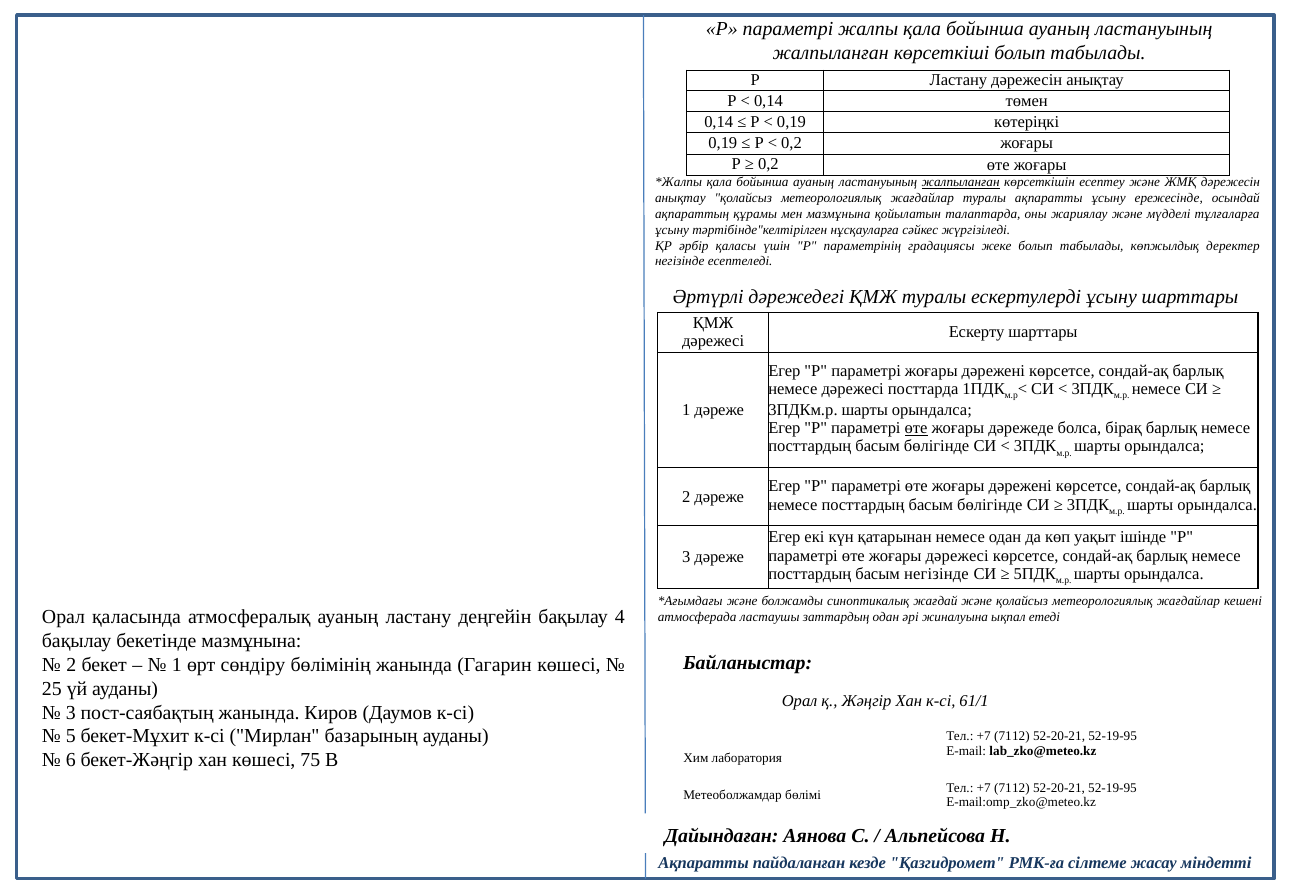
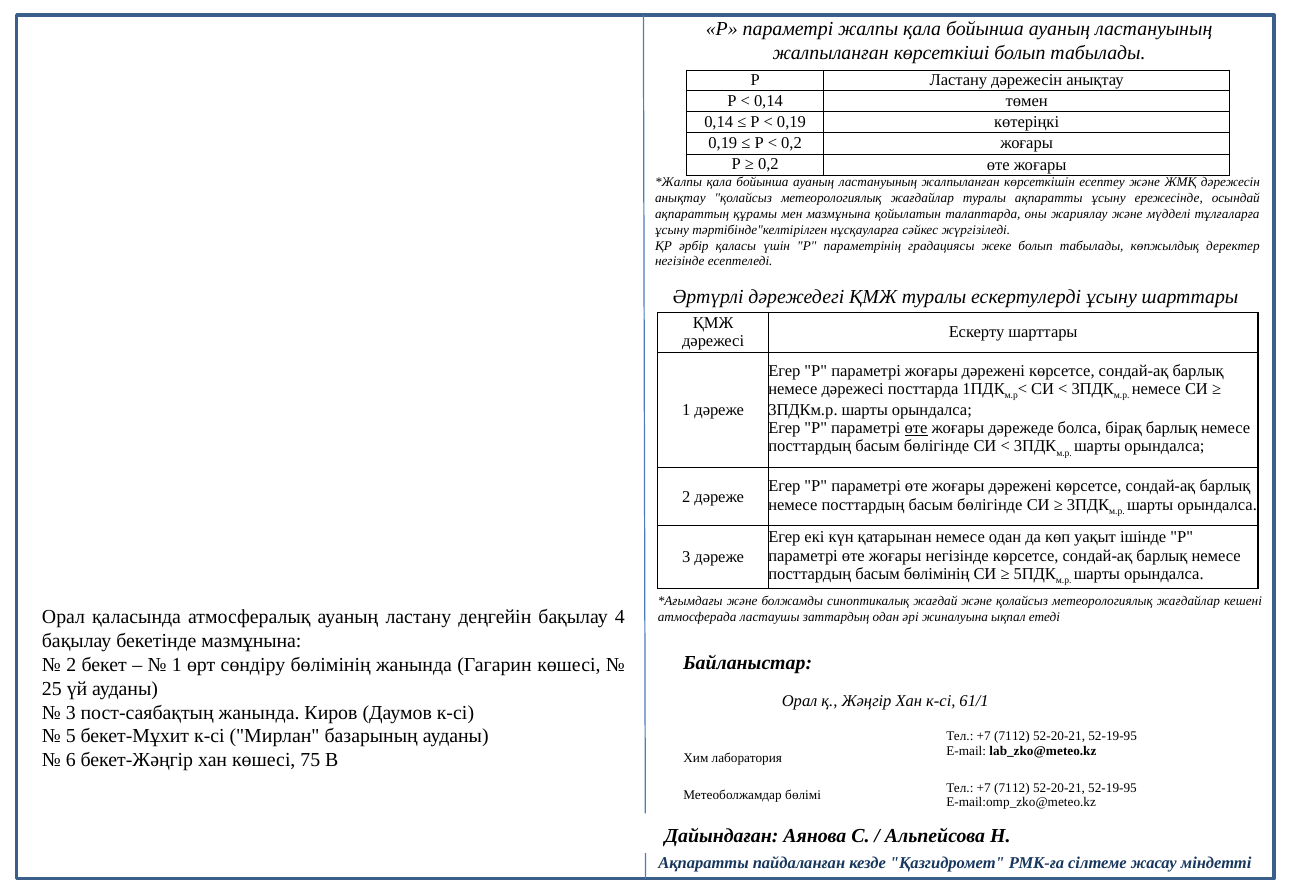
жалпыланған underline: present -> none (961, 182)
жоғары дәрежесі: дәрежесі -> негізінде (957, 556)
басым негізінде: негізінде -> бөлімінің (937, 574)
